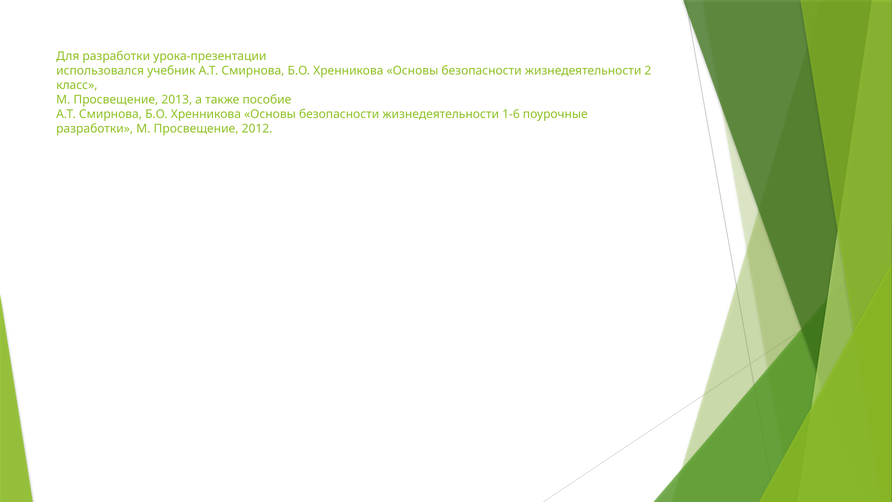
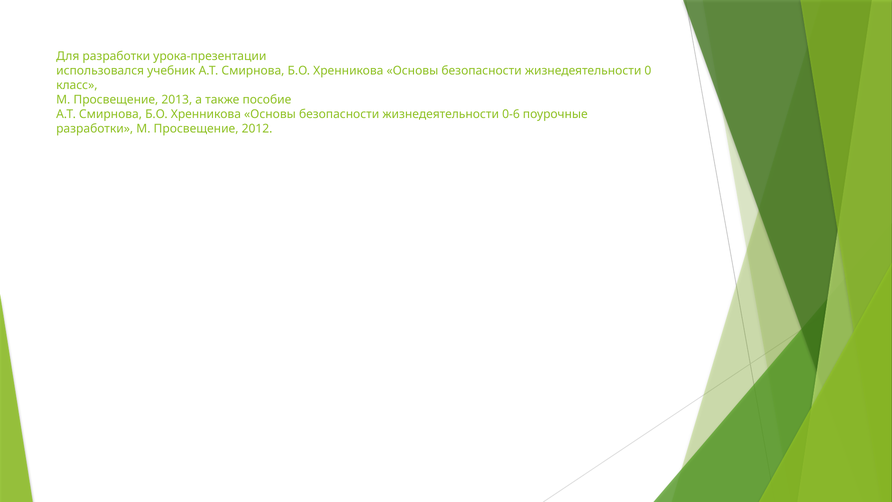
2: 2 -> 0 (648, 71)
1-6: 1-6 -> 0-6 (511, 114)
